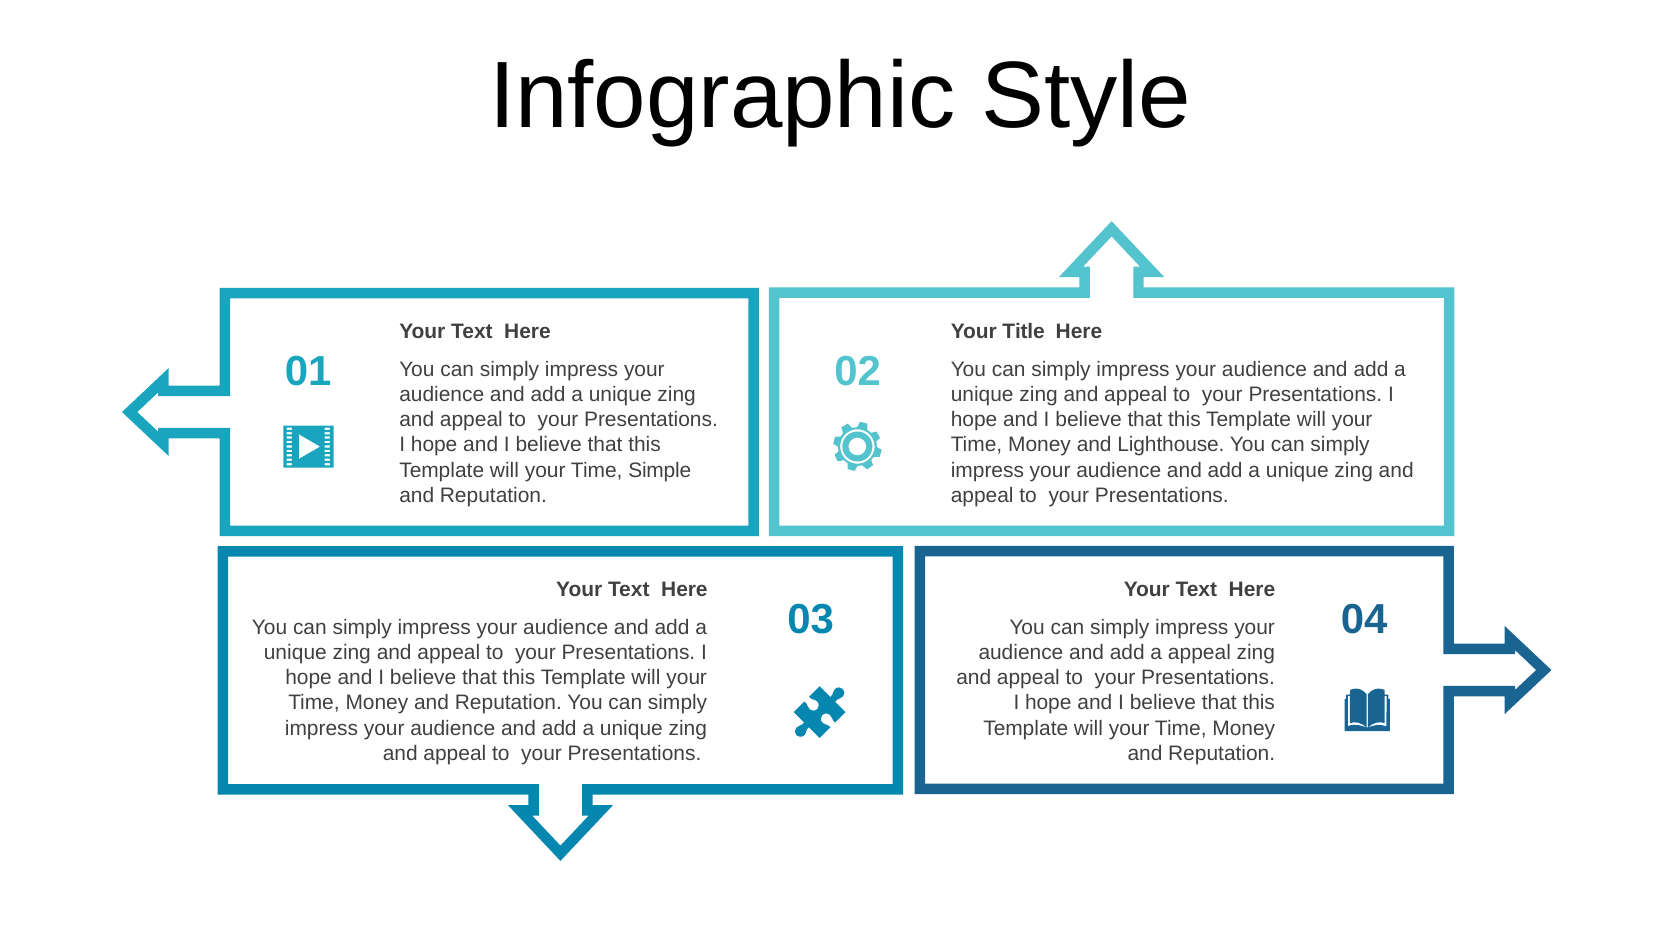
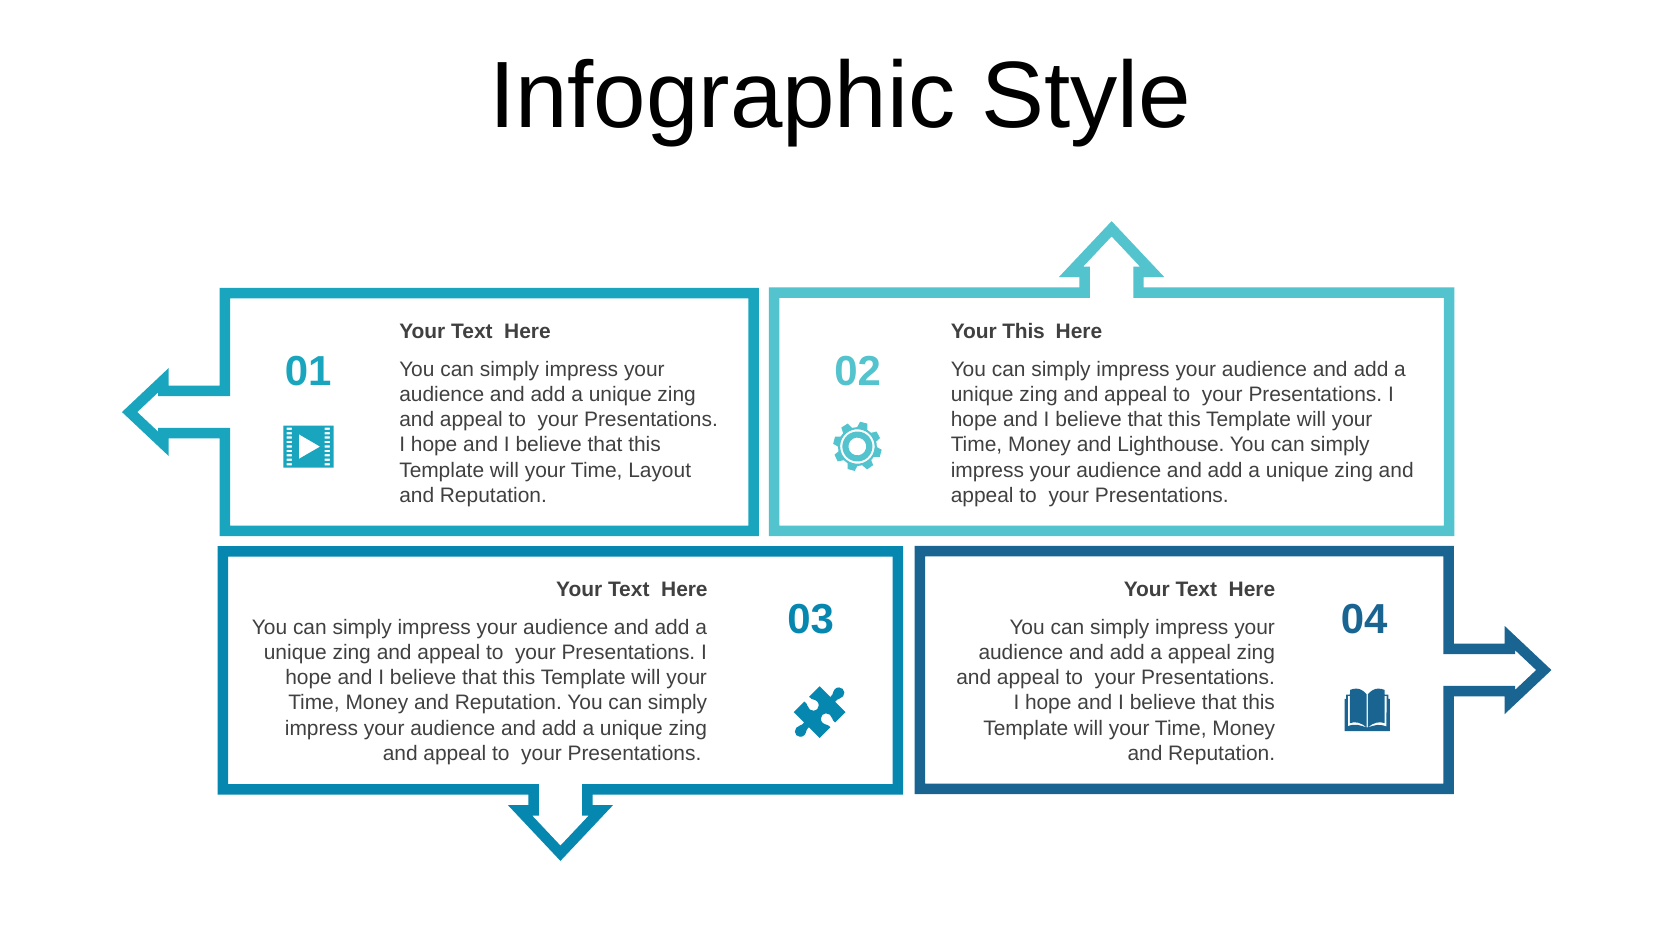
Your Title: Title -> This (1024, 332)
Simple: Simple -> Layout (660, 470)
